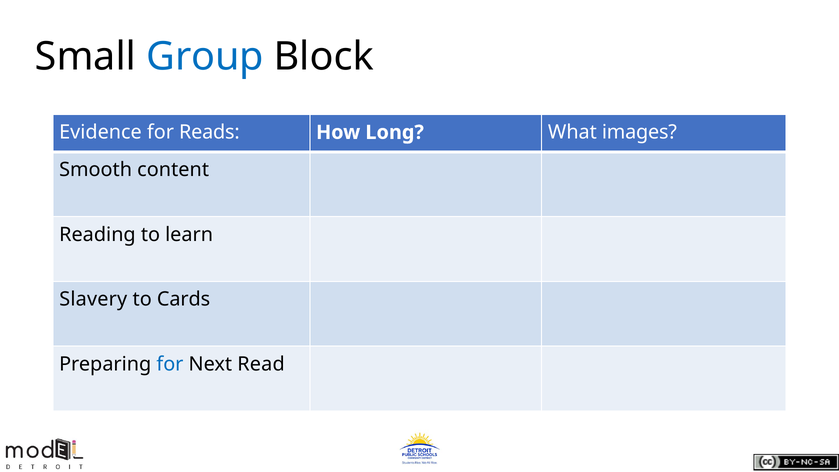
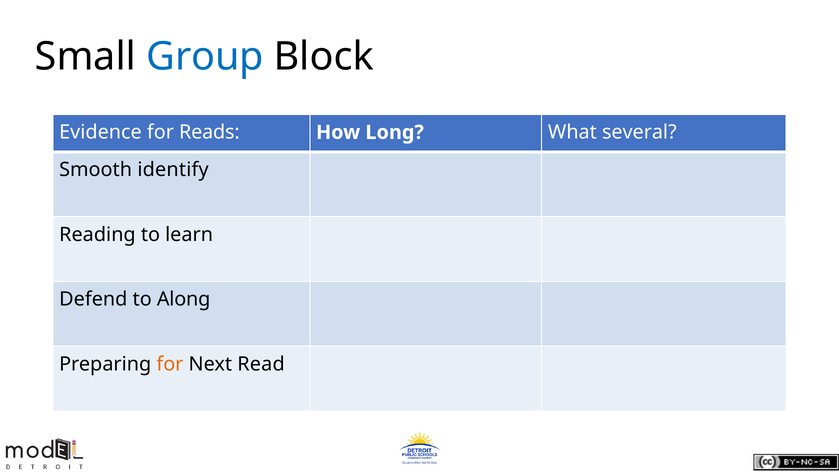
images: images -> several (639, 132)
content: content -> identify (173, 170)
Slavery: Slavery -> Defend (93, 299)
Cards: Cards -> Along (184, 299)
for colour: blue -> orange (170, 364)
